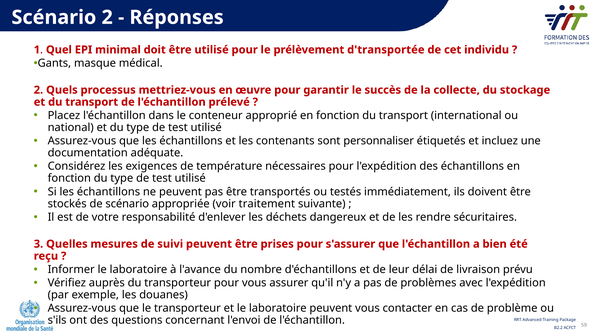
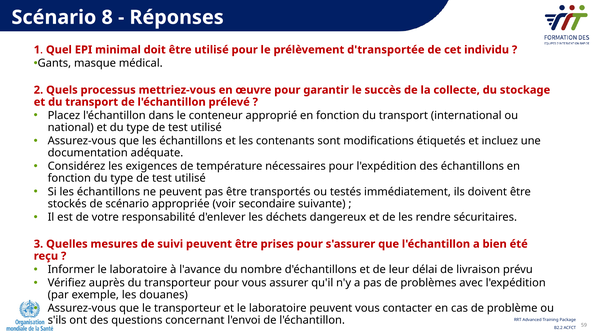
Scénario 2: 2 -> 8 (107, 17)
personnaliser: personnaliser -> modifications (379, 141)
traitement: traitement -> secondaire (267, 204)
